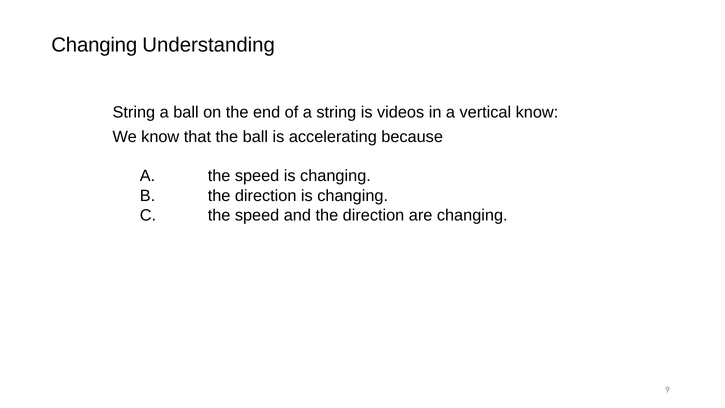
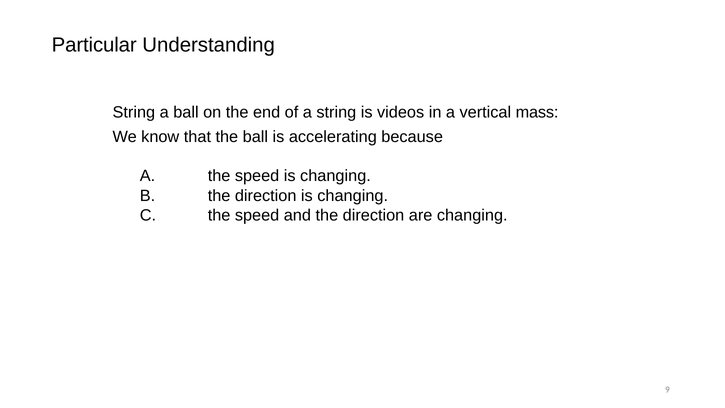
Changing: Changing -> Particular (94, 45)
vertical know: know -> mass (537, 112)
